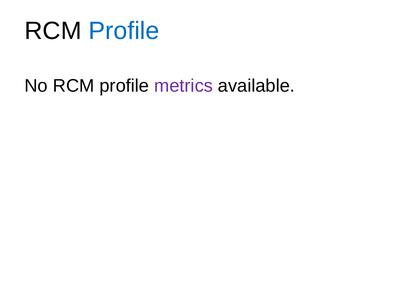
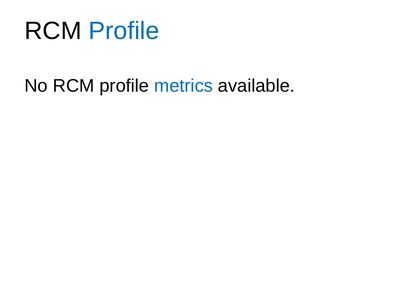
metrics colour: purple -> blue (184, 86)
